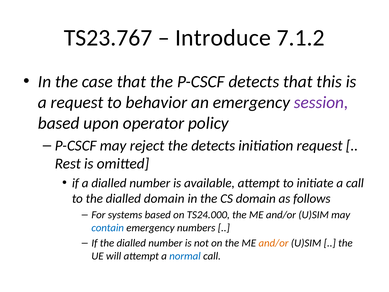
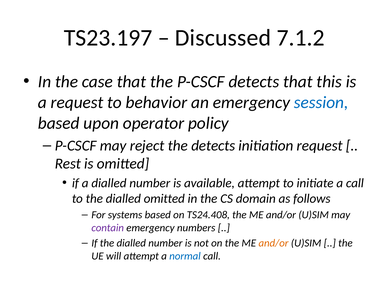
TS23.767: TS23.767 -> TS23.197 (108, 38)
Introduce: Introduce -> Discussed (223, 38)
session colour: purple -> blue (321, 102)
dialled domain: domain -> omitted (164, 198)
TS24.000: TS24.000 -> TS24.408 (208, 215)
contain colour: blue -> purple (108, 228)
